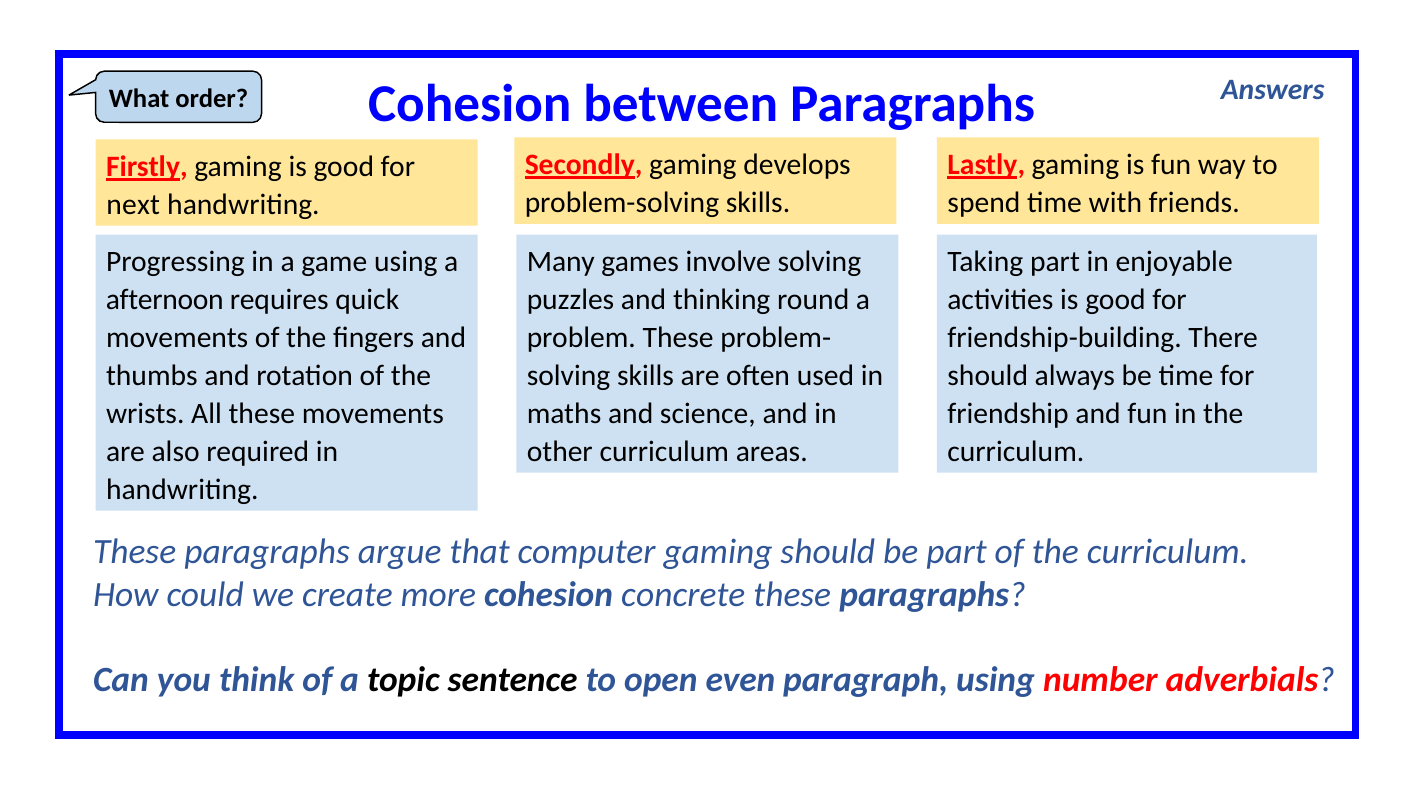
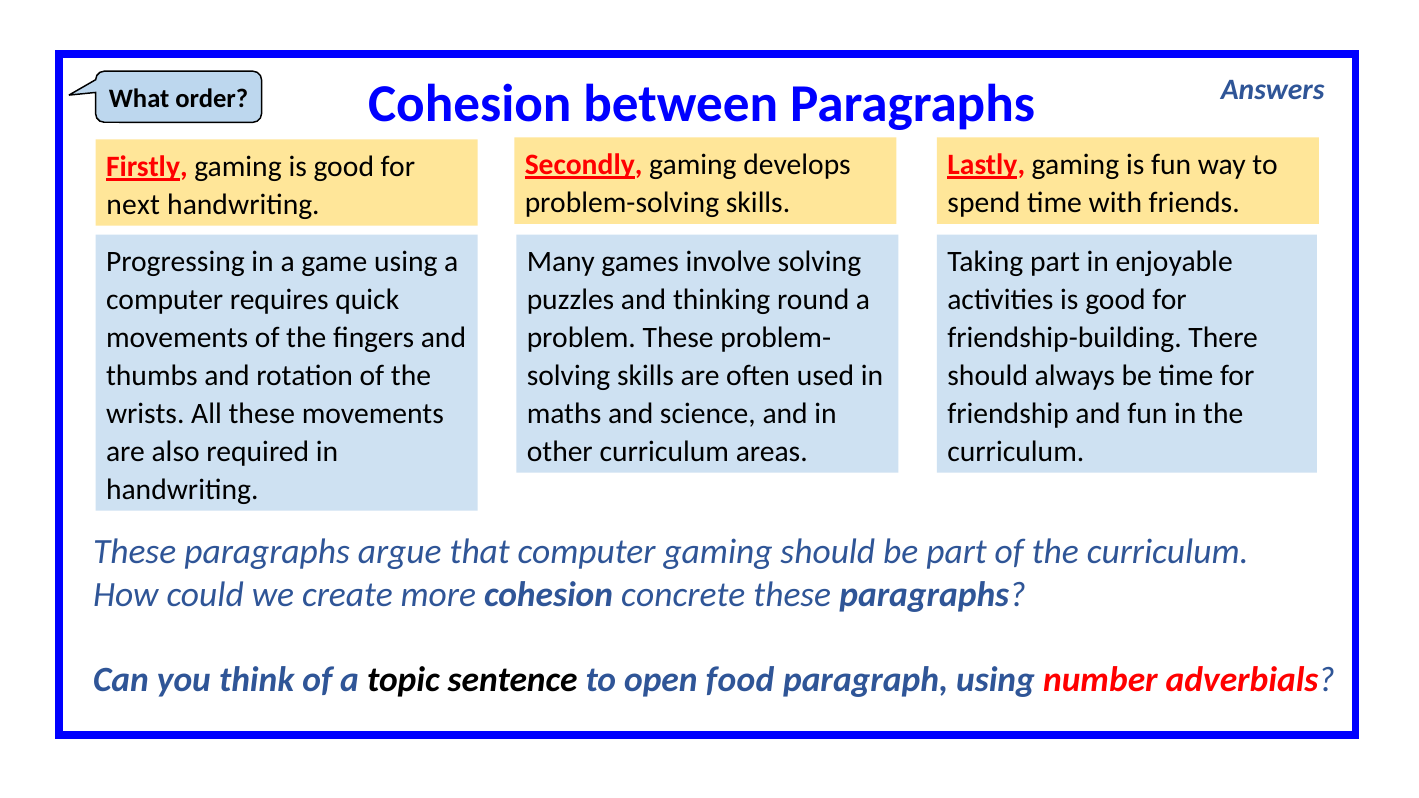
afternoon: afternoon -> computer (165, 300)
even: even -> food (740, 680)
